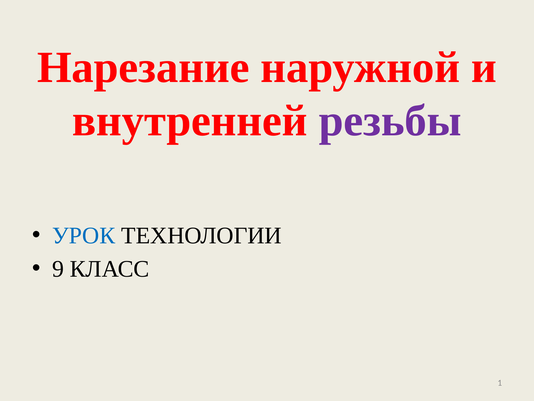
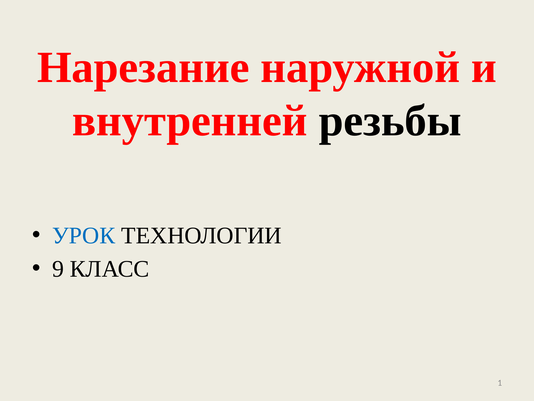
резьбы colour: purple -> black (390, 121)
